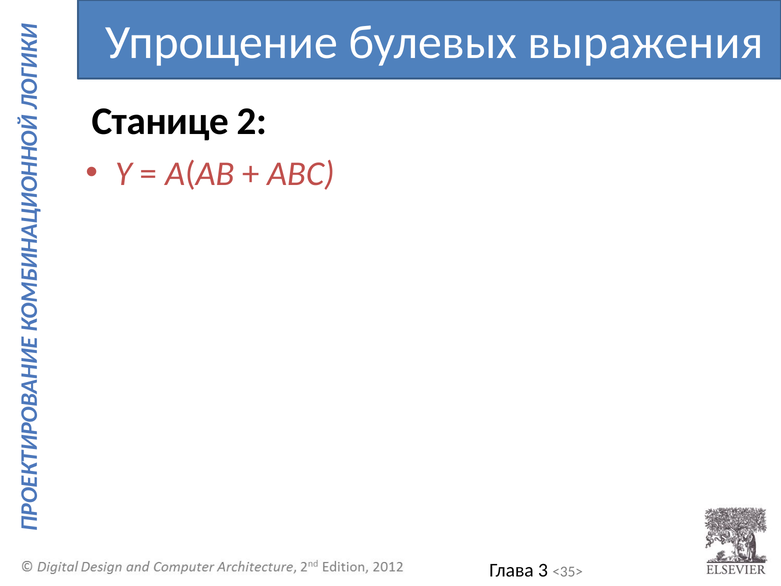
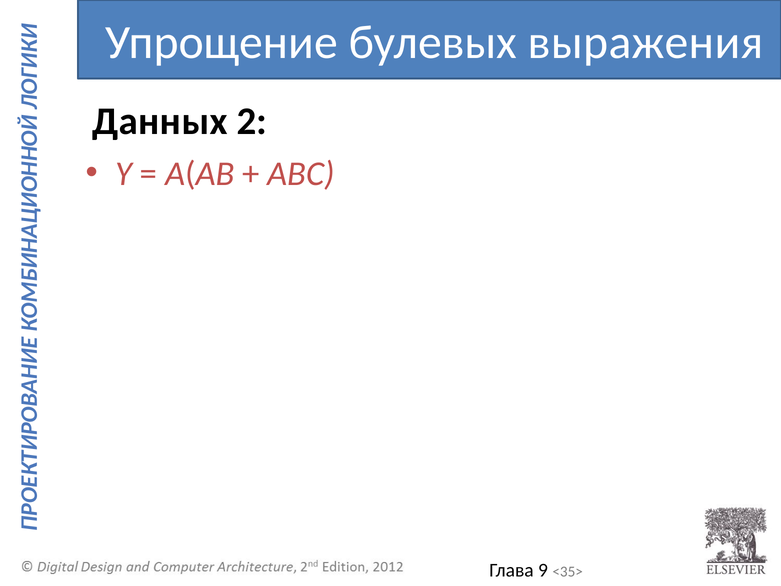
Станице: Станице -> Данных (160, 121)
3: 3 -> 9 (543, 570)
